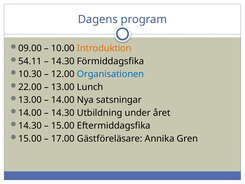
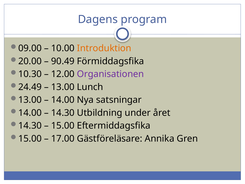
54.11: 54.11 -> 20.00 (30, 61)
14.30: 14.30 -> 90.49 (63, 61)
Organisationen colour: blue -> purple (110, 74)
22.00: 22.00 -> 24.49 (30, 87)
